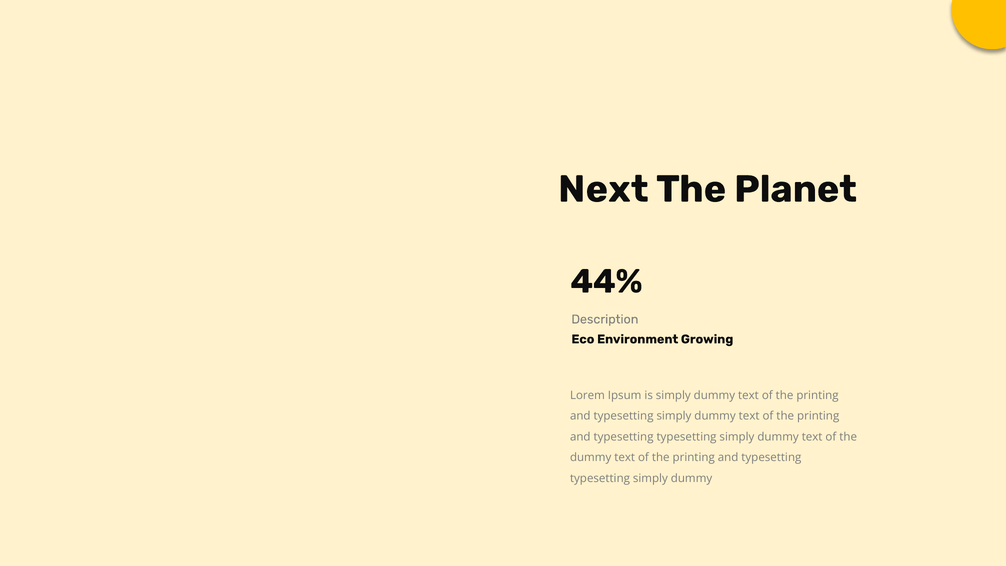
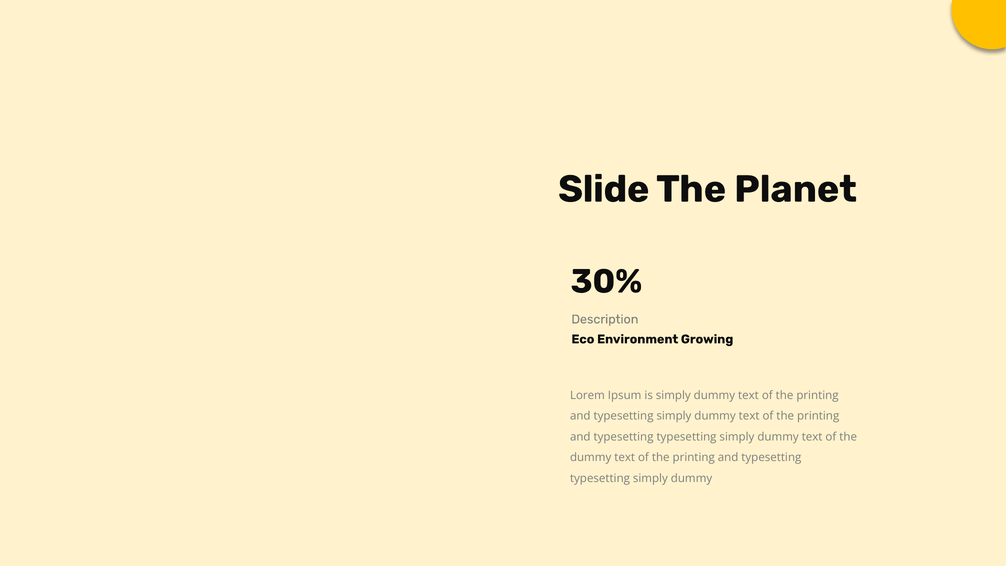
Next: Next -> Slide (604, 189)
44%: 44% -> 30% (606, 281)
